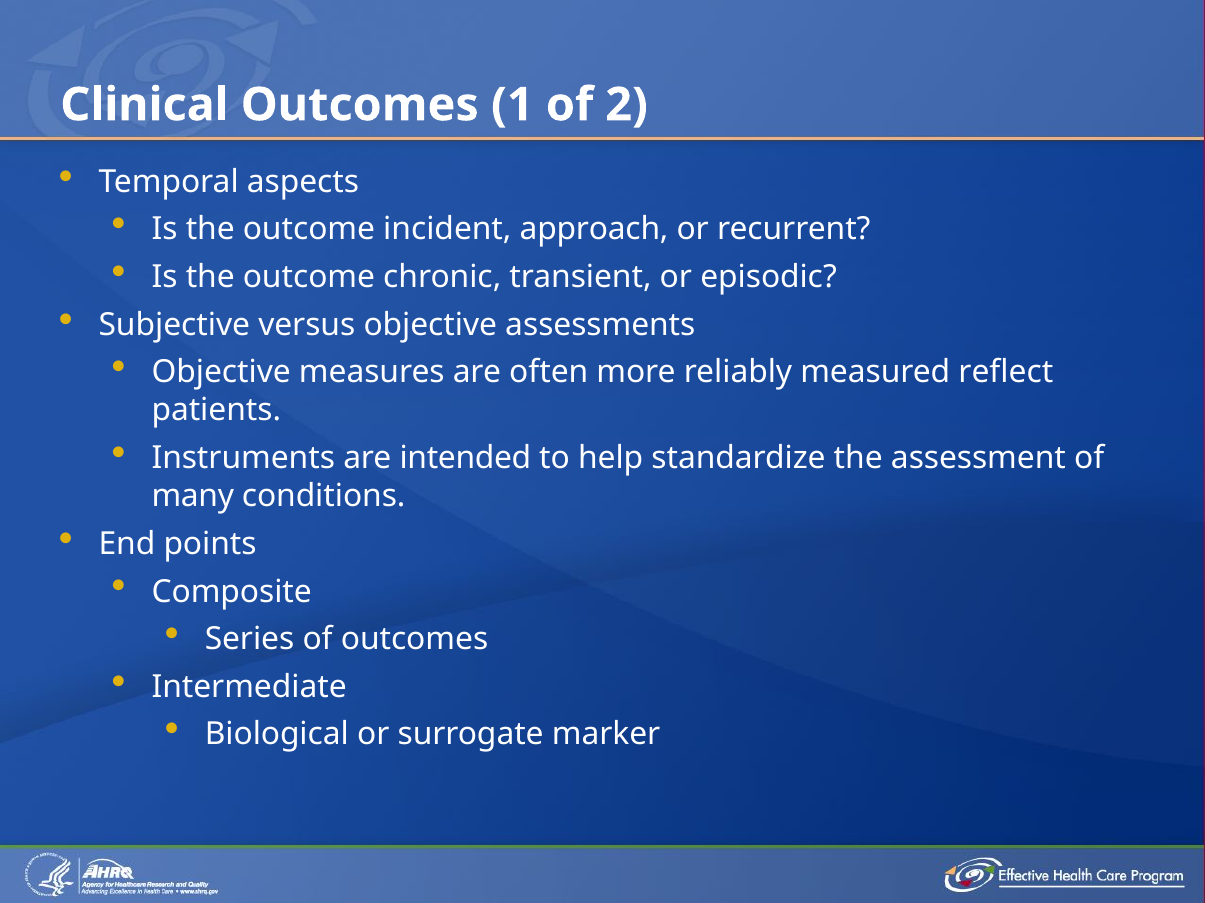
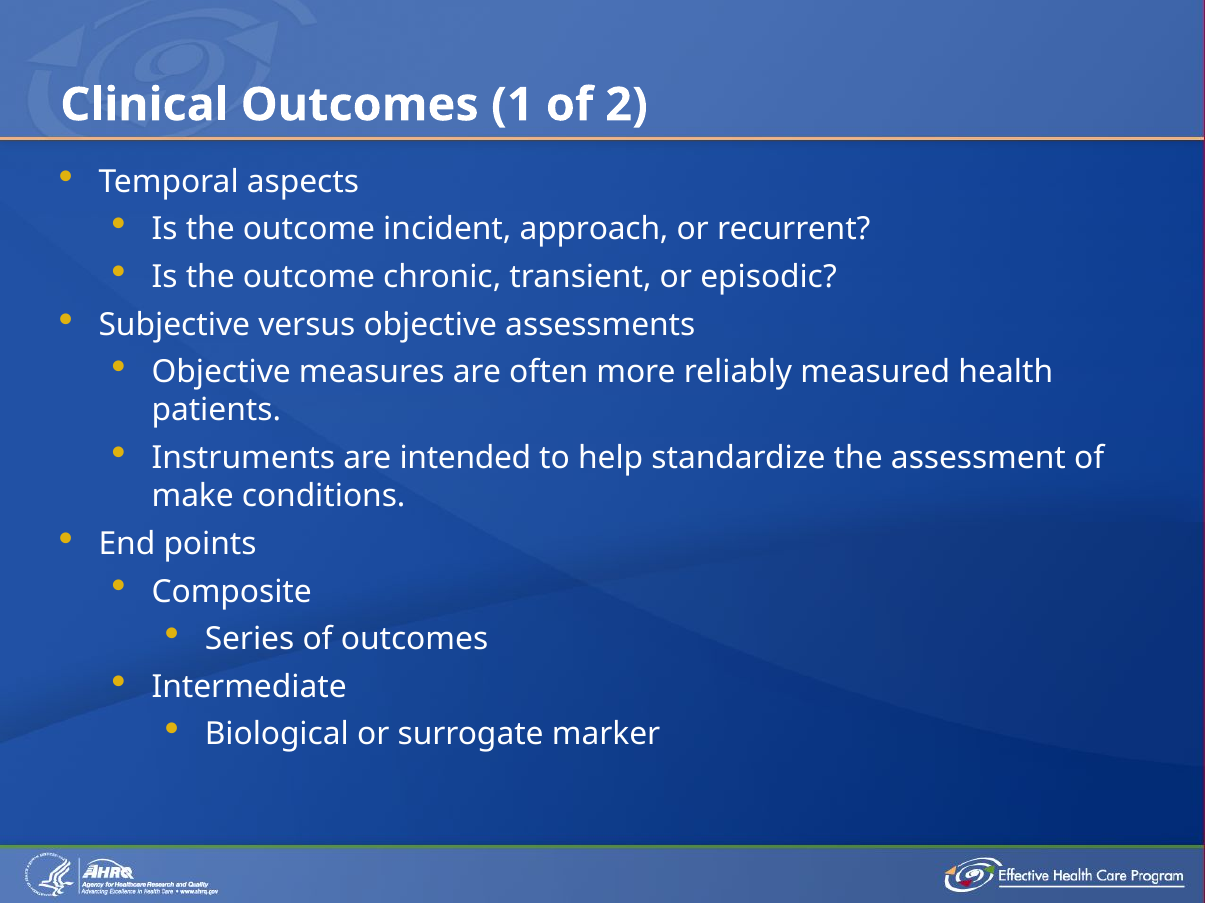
reflect: reflect -> health (1006, 373)
many: many -> make (193, 497)
